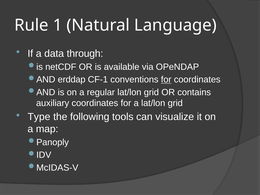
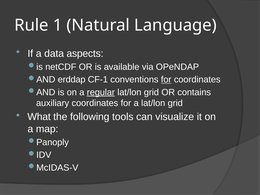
through: through -> aspects (85, 54)
regular underline: none -> present (101, 92)
Type: Type -> What (39, 117)
